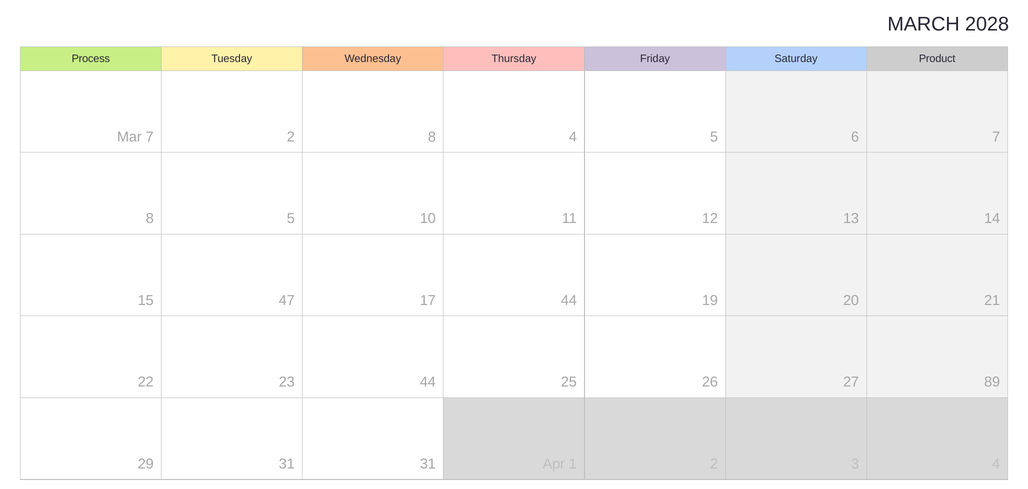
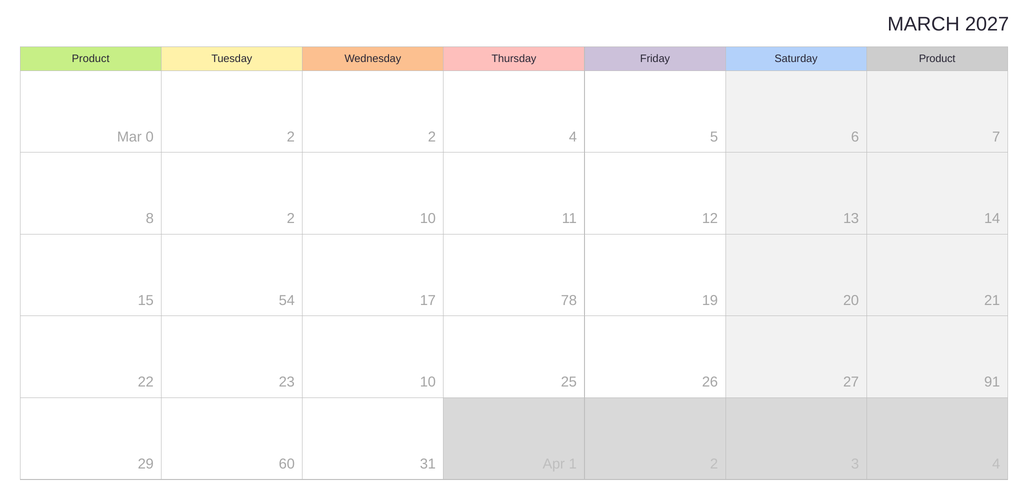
2028: 2028 -> 2027 (987, 24)
Process: Process -> Product (91, 59)
Mar 7: 7 -> 0 (150, 137)
2 8: 8 -> 2 (432, 137)
8 5: 5 -> 2 (291, 219)
47: 47 -> 54 (287, 300)
17 44: 44 -> 78 (569, 300)
23 44: 44 -> 10 (428, 382)
89: 89 -> 91 (992, 382)
29 31: 31 -> 60 (287, 464)
